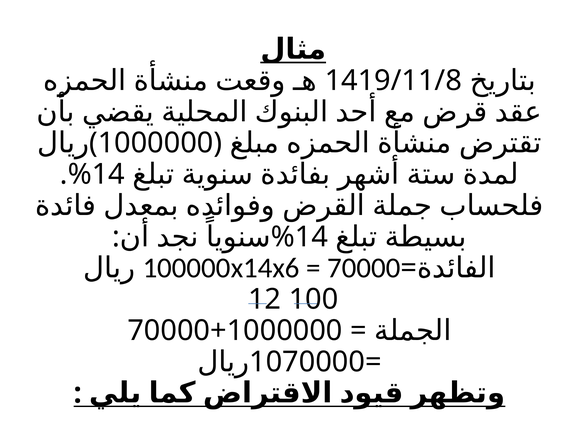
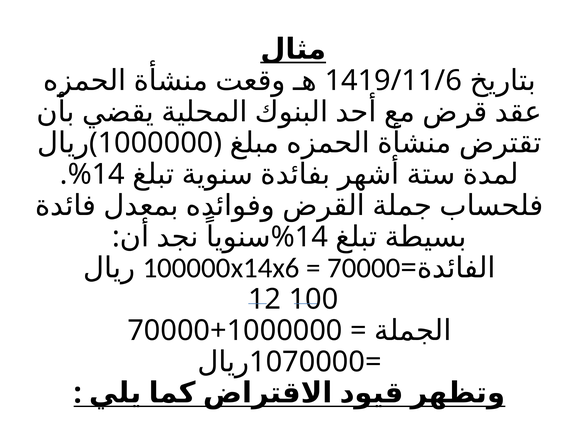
1419/11/8: 1419/11/8 -> 1419/11/6 (393, 81)
